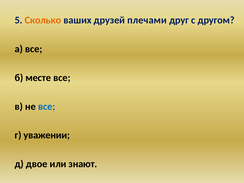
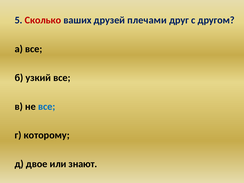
Сколько colour: orange -> red (43, 20)
месте: месте -> узкий (38, 78)
уважении: уважении -> которому (47, 135)
